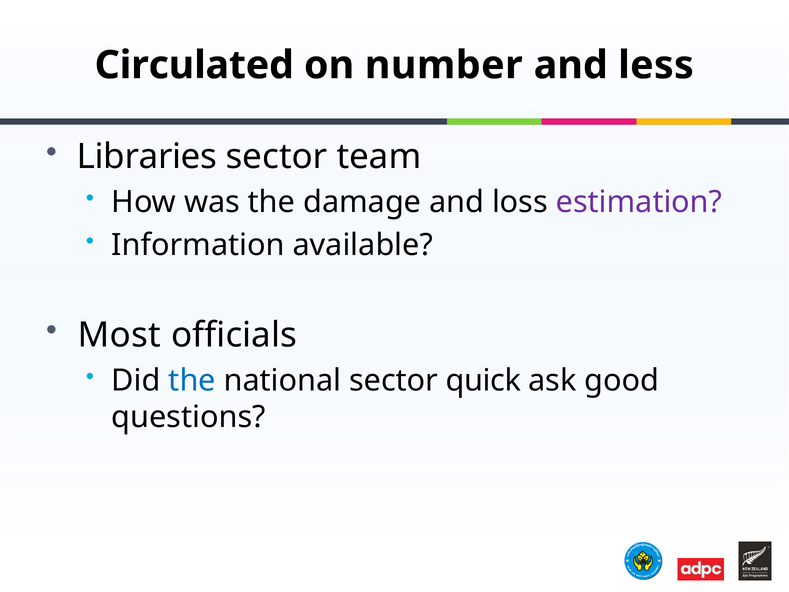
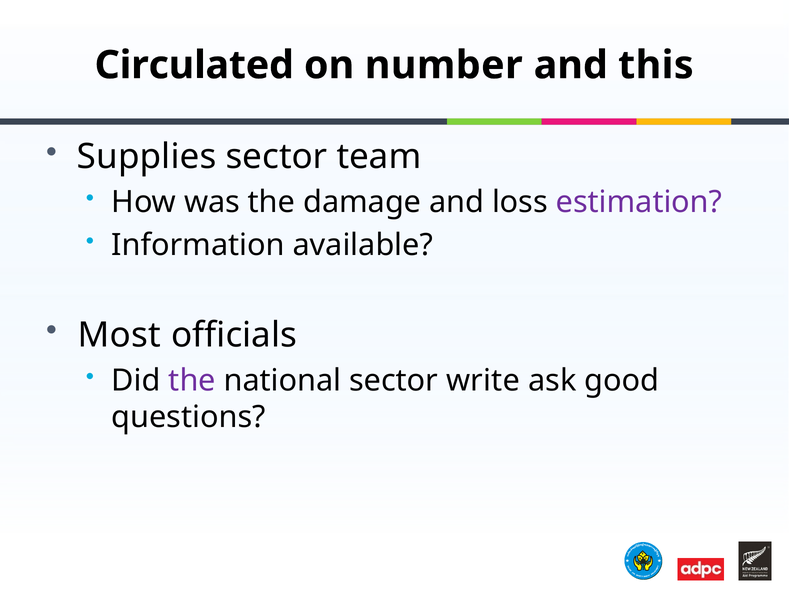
less: less -> this (656, 65)
Libraries: Libraries -> Supplies (147, 157)
the colour: blue -> purple (192, 380)
quick: quick -> write (483, 380)
